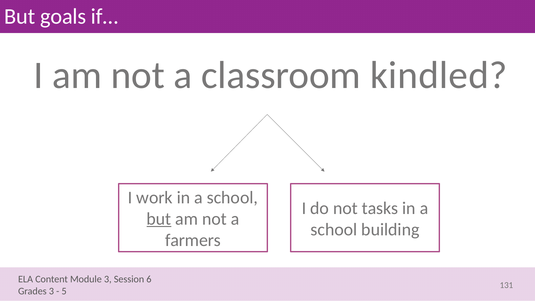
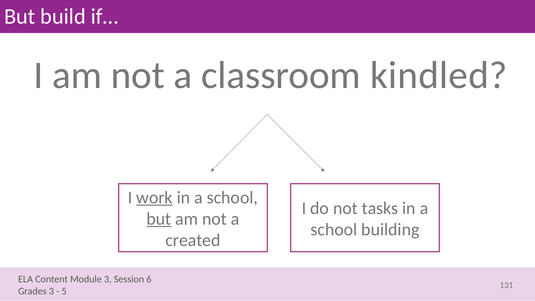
goals: goals -> build (63, 16)
work underline: none -> present (154, 197)
farmers: farmers -> created (193, 240)
